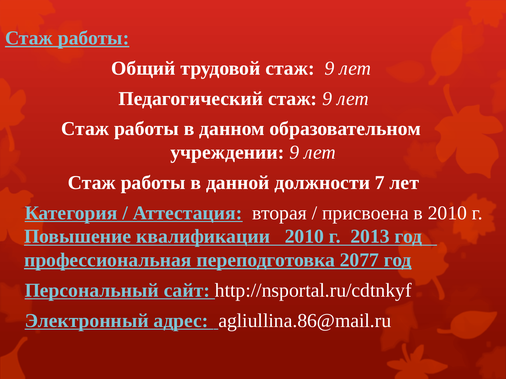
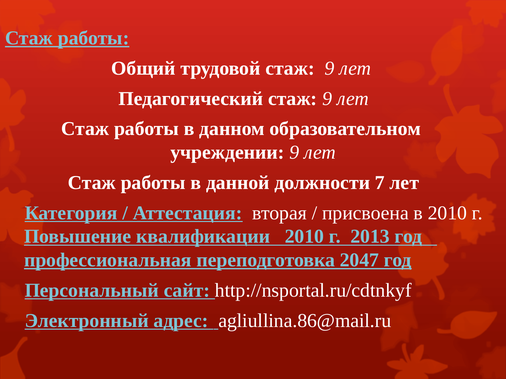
2077: 2077 -> 2047 (359, 260)
